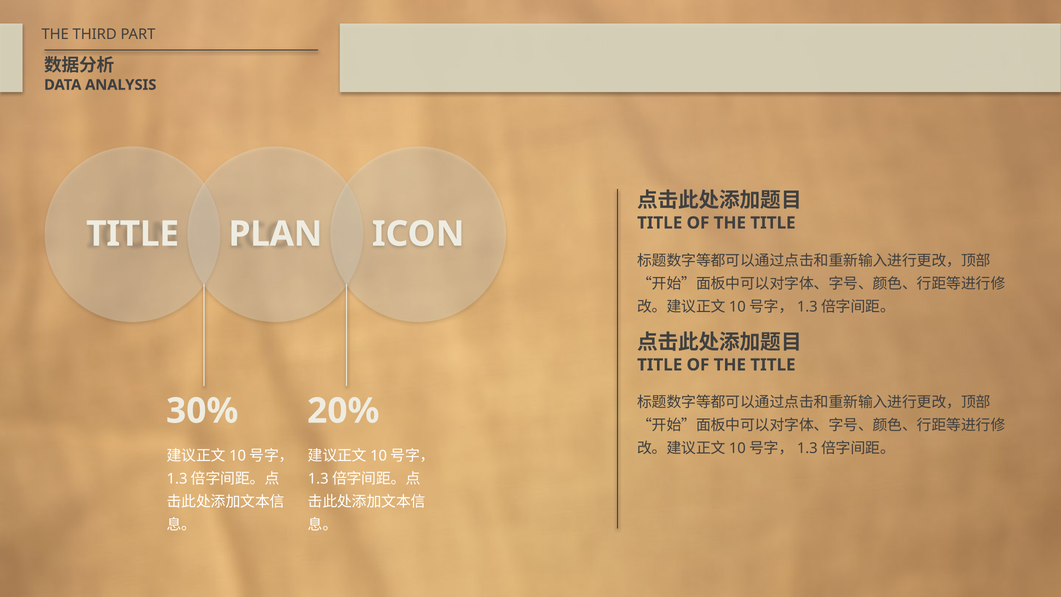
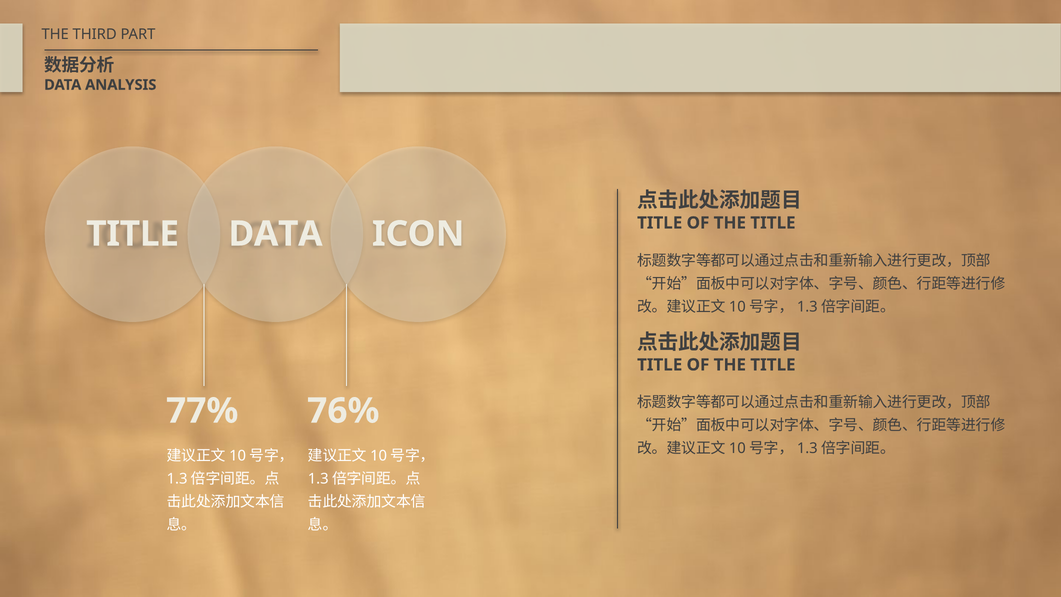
PLAN: PLAN -> DATA (275, 234)
30%: 30% -> 77% (202, 411)
20%: 20% -> 76% (343, 411)
